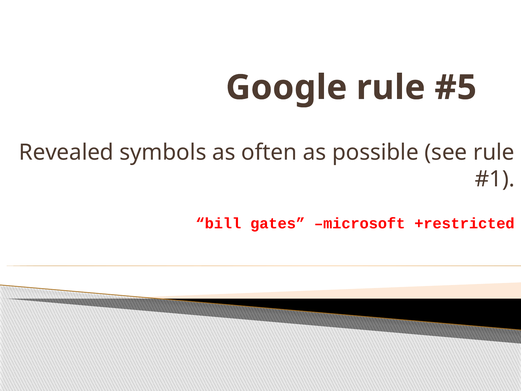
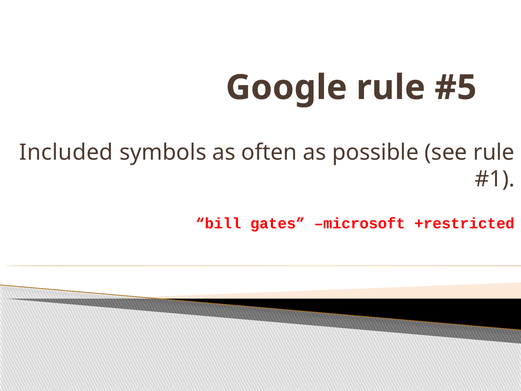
Revealed: Revealed -> Included (66, 152)
